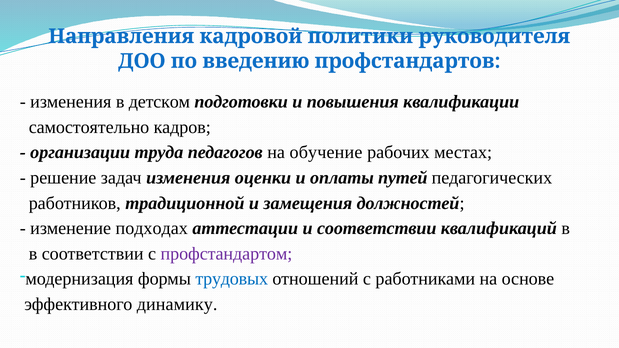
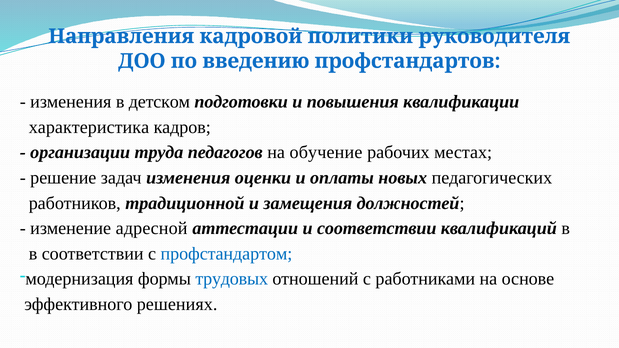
самостоятельно: самостоятельно -> характеристика (89, 127)
путей: путей -> новых (403, 178)
подходах: подходах -> адресной (152, 229)
профстандартом colour: purple -> blue (226, 254)
динамику: динамику -> решениях (177, 304)
